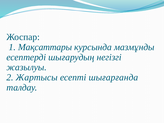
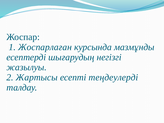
Мақсаттары: Мақсаттары -> Жоспарлаған (45, 47)
шығарғанда: шығарғанда -> теңдеулерді (113, 77)
